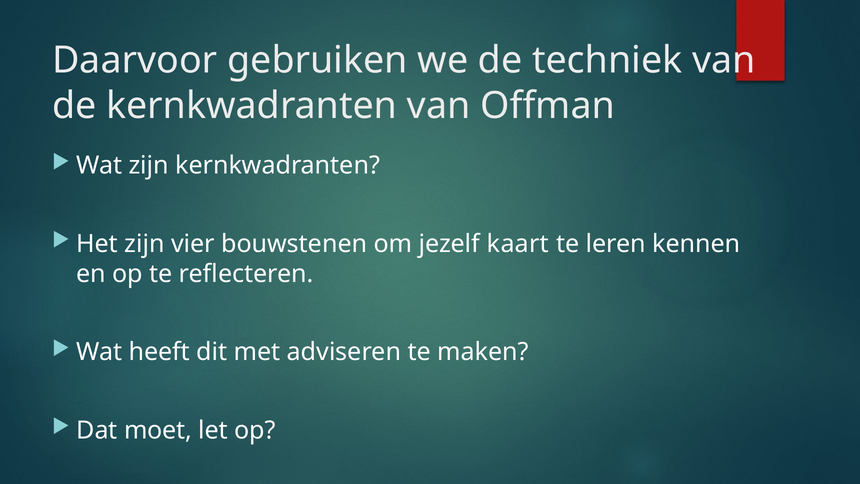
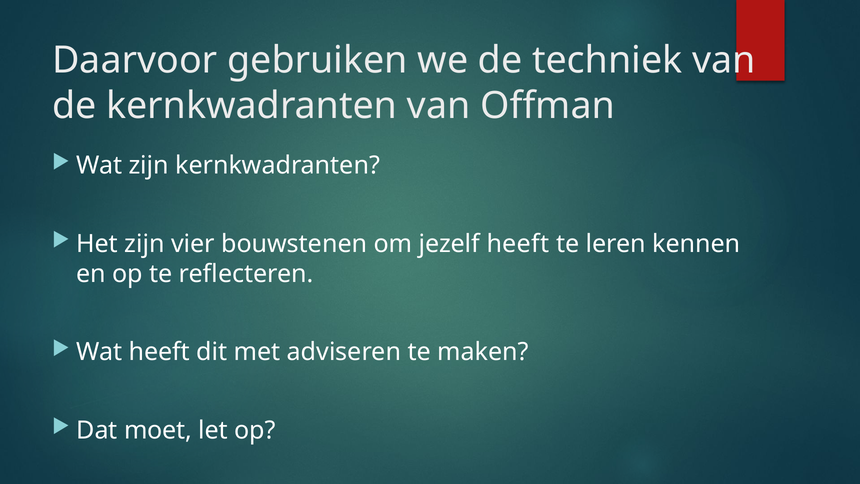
jezelf kaart: kaart -> heeft (518, 244)
